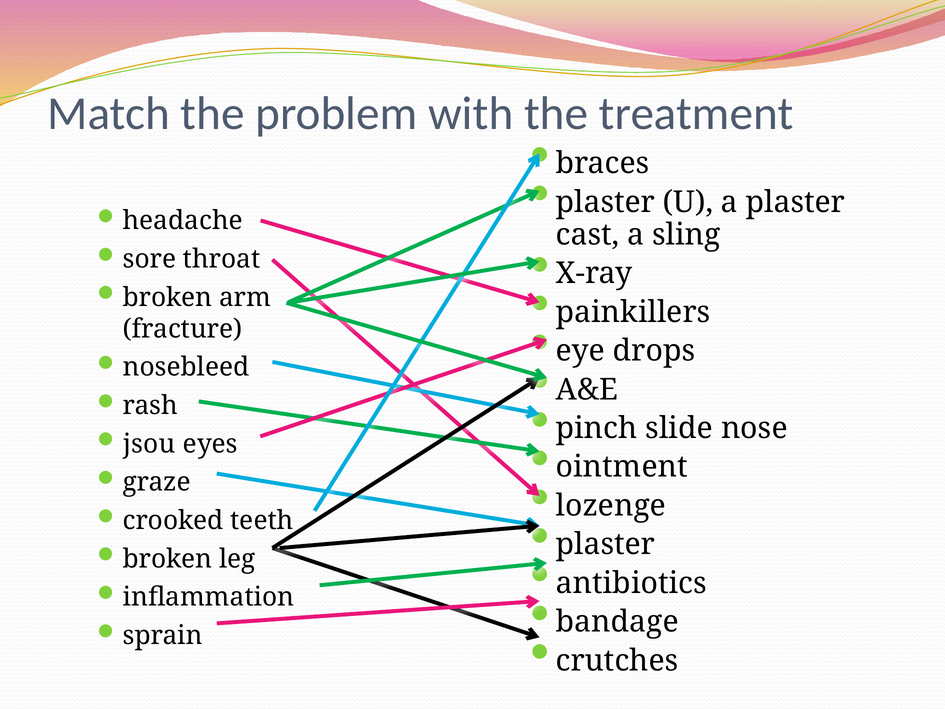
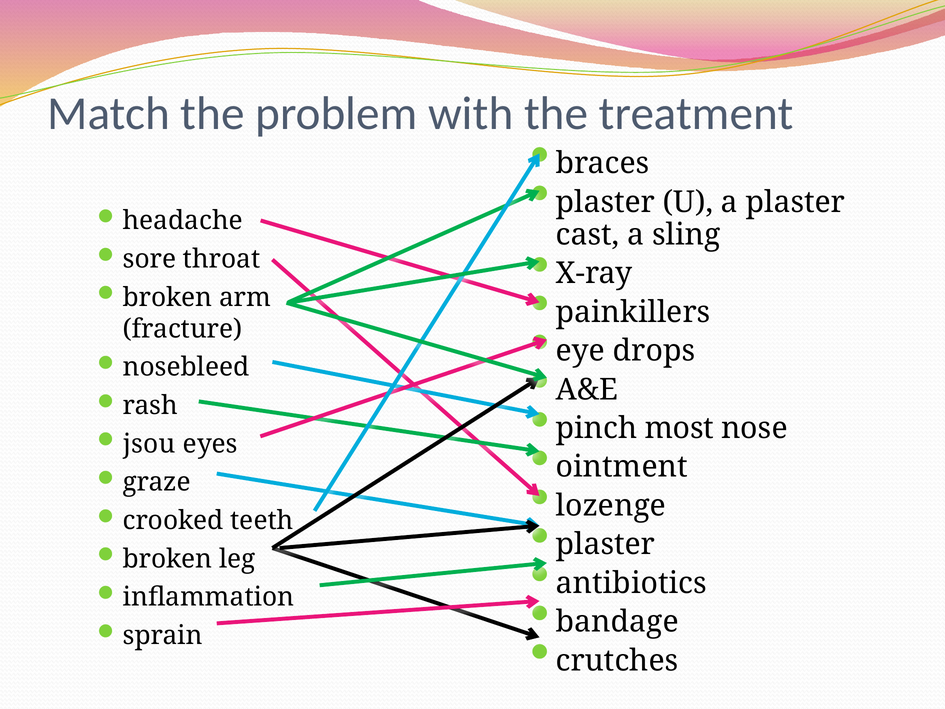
slide: slide -> most (679, 428)
